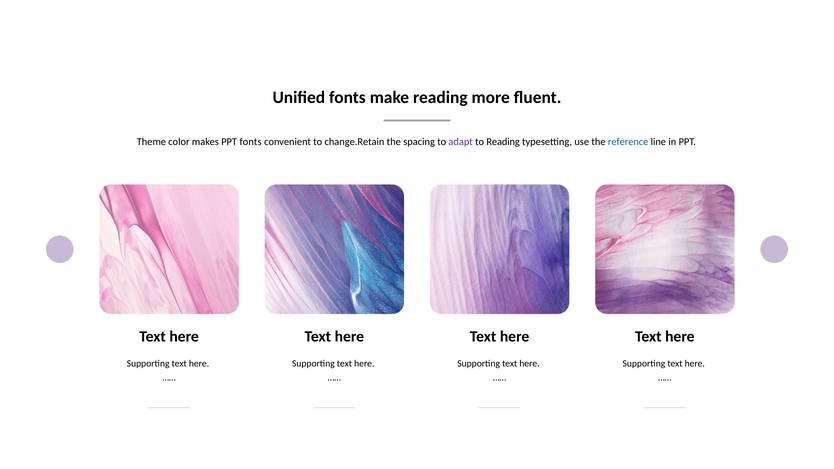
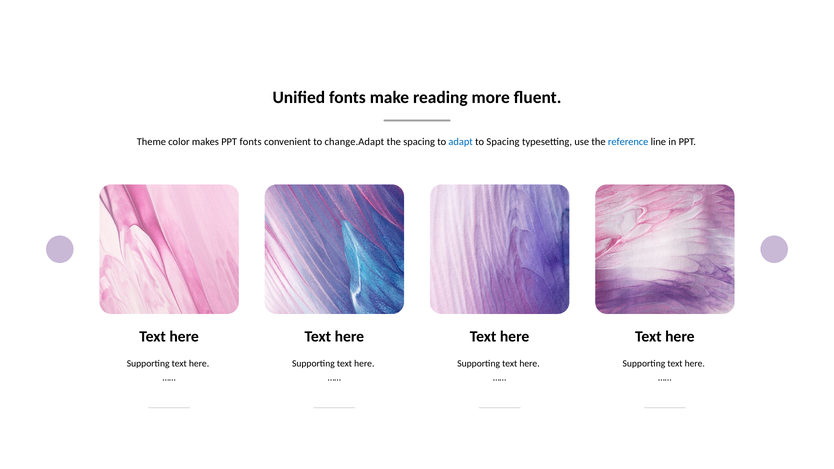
change.Retain: change.Retain -> change.Adapt (354, 142)
adapt colour: purple -> blue (461, 142)
to Reading: Reading -> Spacing (503, 142)
